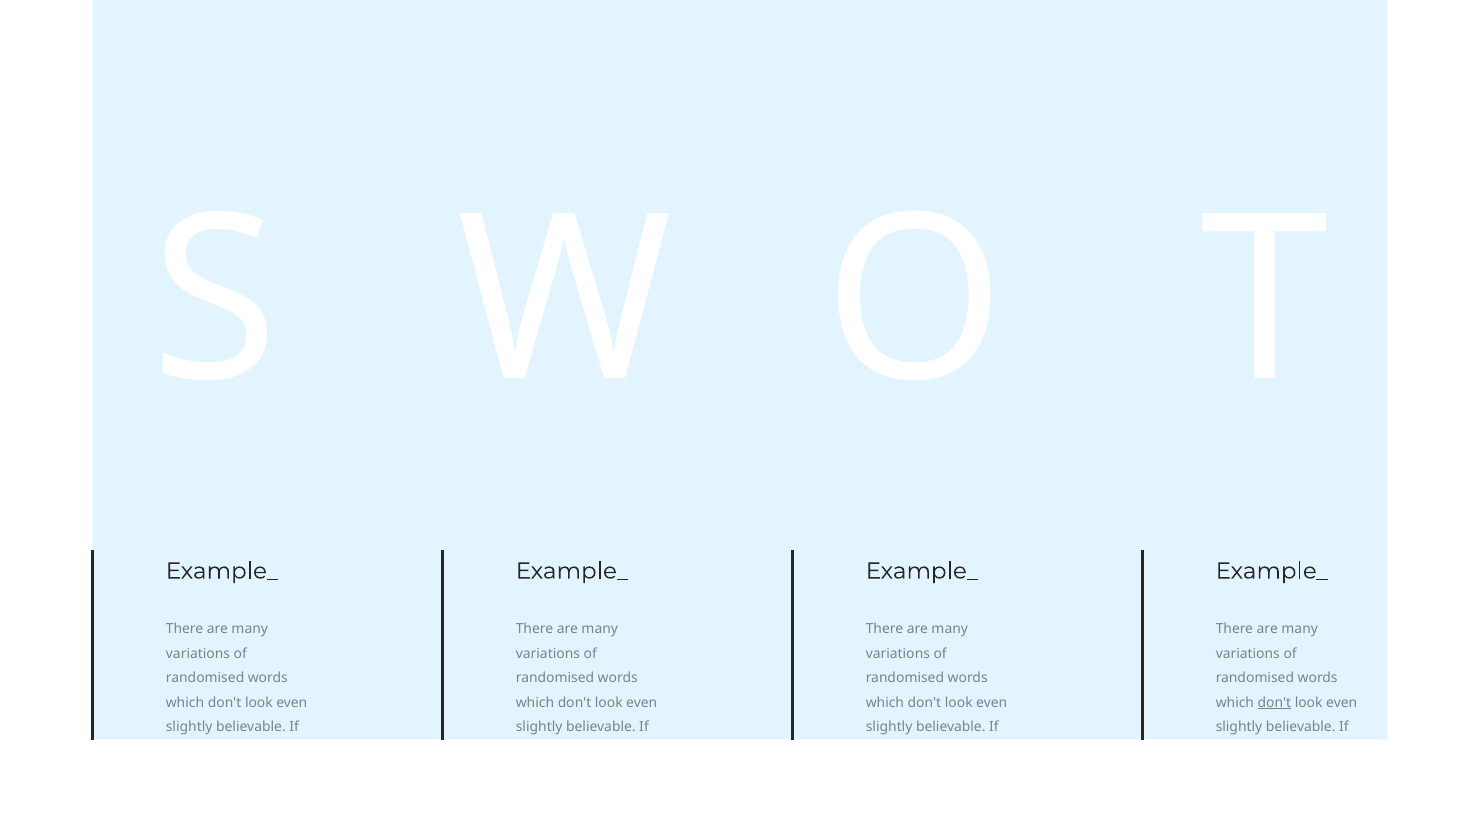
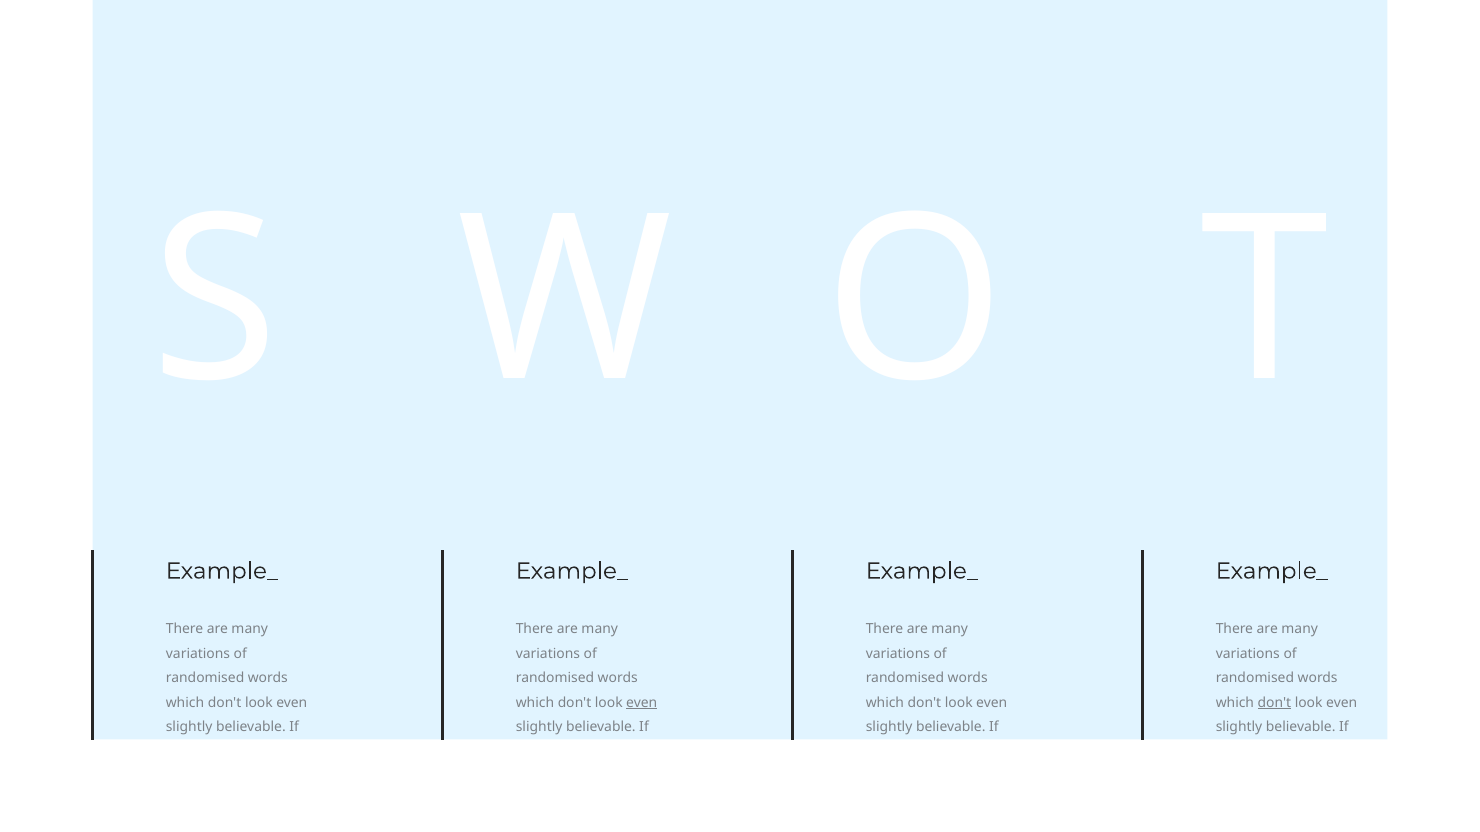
even underline: none -> present (642, 703)
